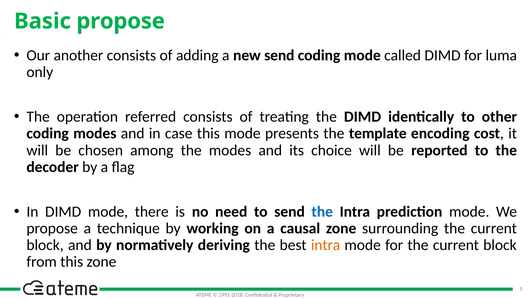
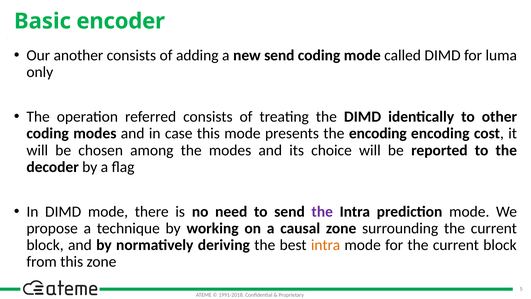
Basic propose: propose -> encoder (121, 21)
the template: template -> encoding (378, 133)
the colour: blue -> purple (322, 211)
